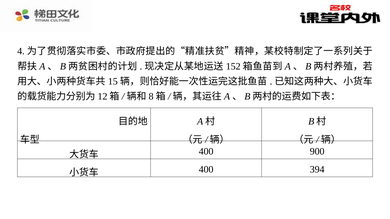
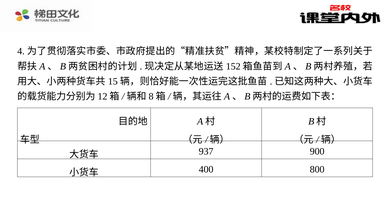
400: 400 -> 937 (206, 152)
394: 394 -> 800 (317, 170)
